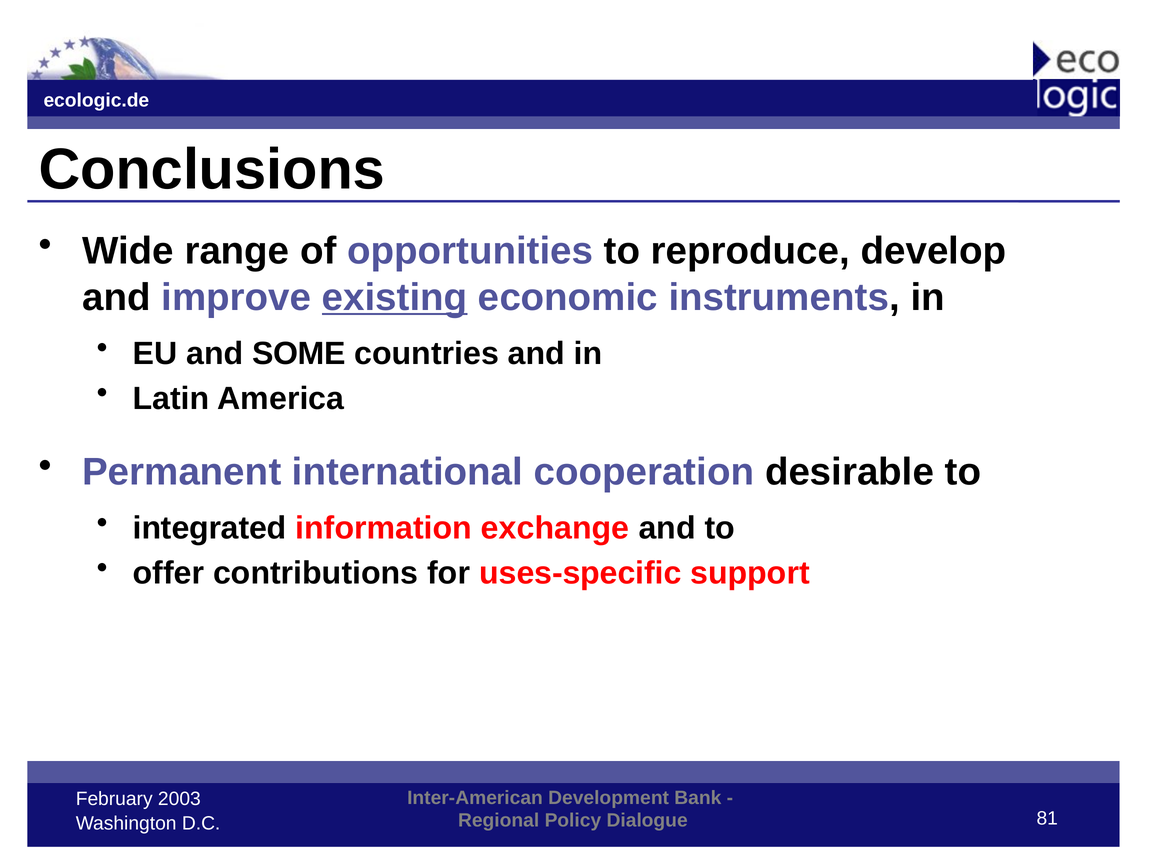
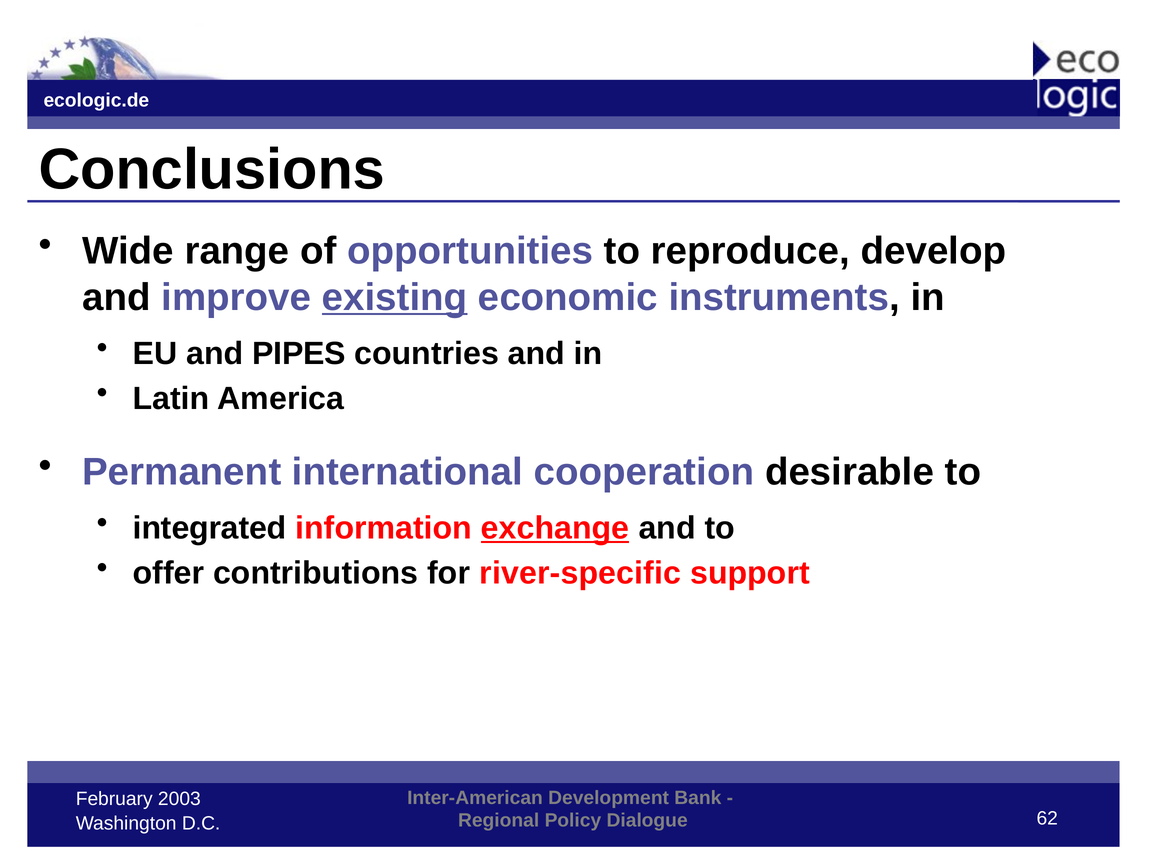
SOME: SOME -> PIPES (299, 353)
exchange underline: none -> present (555, 528)
uses-specific: uses-specific -> river-specific (580, 573)
81: 81 -> 62 (1047, 818)
